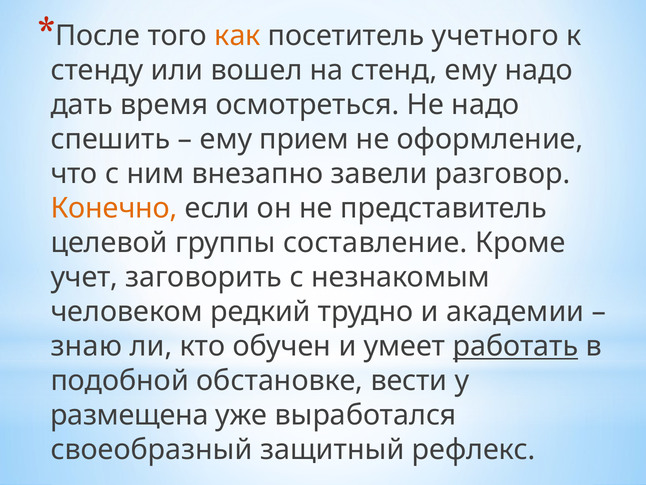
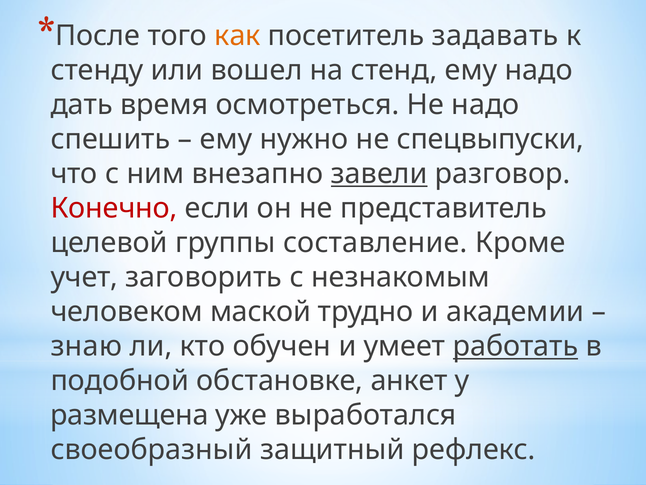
учетного: учетного -> задавать (495, 36)
прием: прием -> нужно (304, 139)
оформление: оформление -> спецвыпуски (490, 139)
завели underline: none -> present (379, 174)
Конечно colour: orange -> red (114, 208)
редкий: редкий -> маской (261, 312)
вести: вести -> анкет (409, 380)
